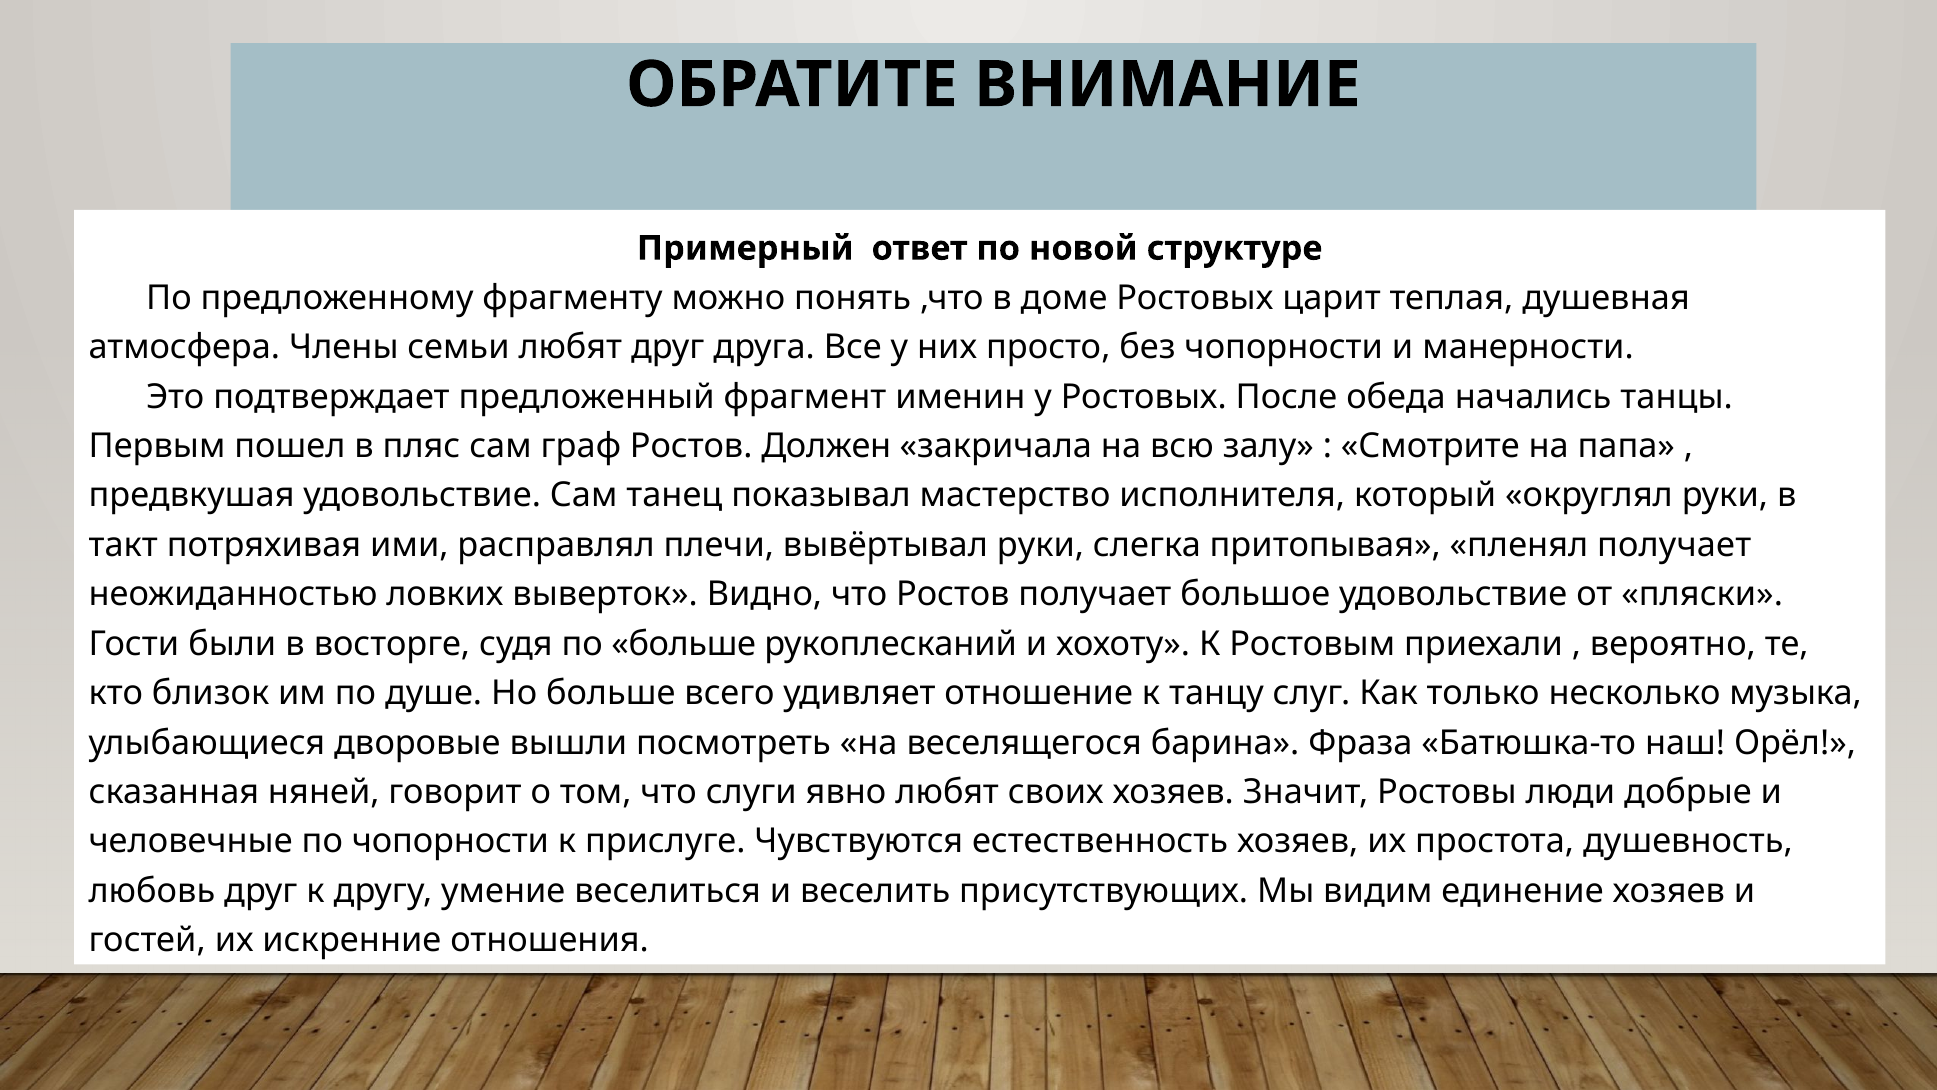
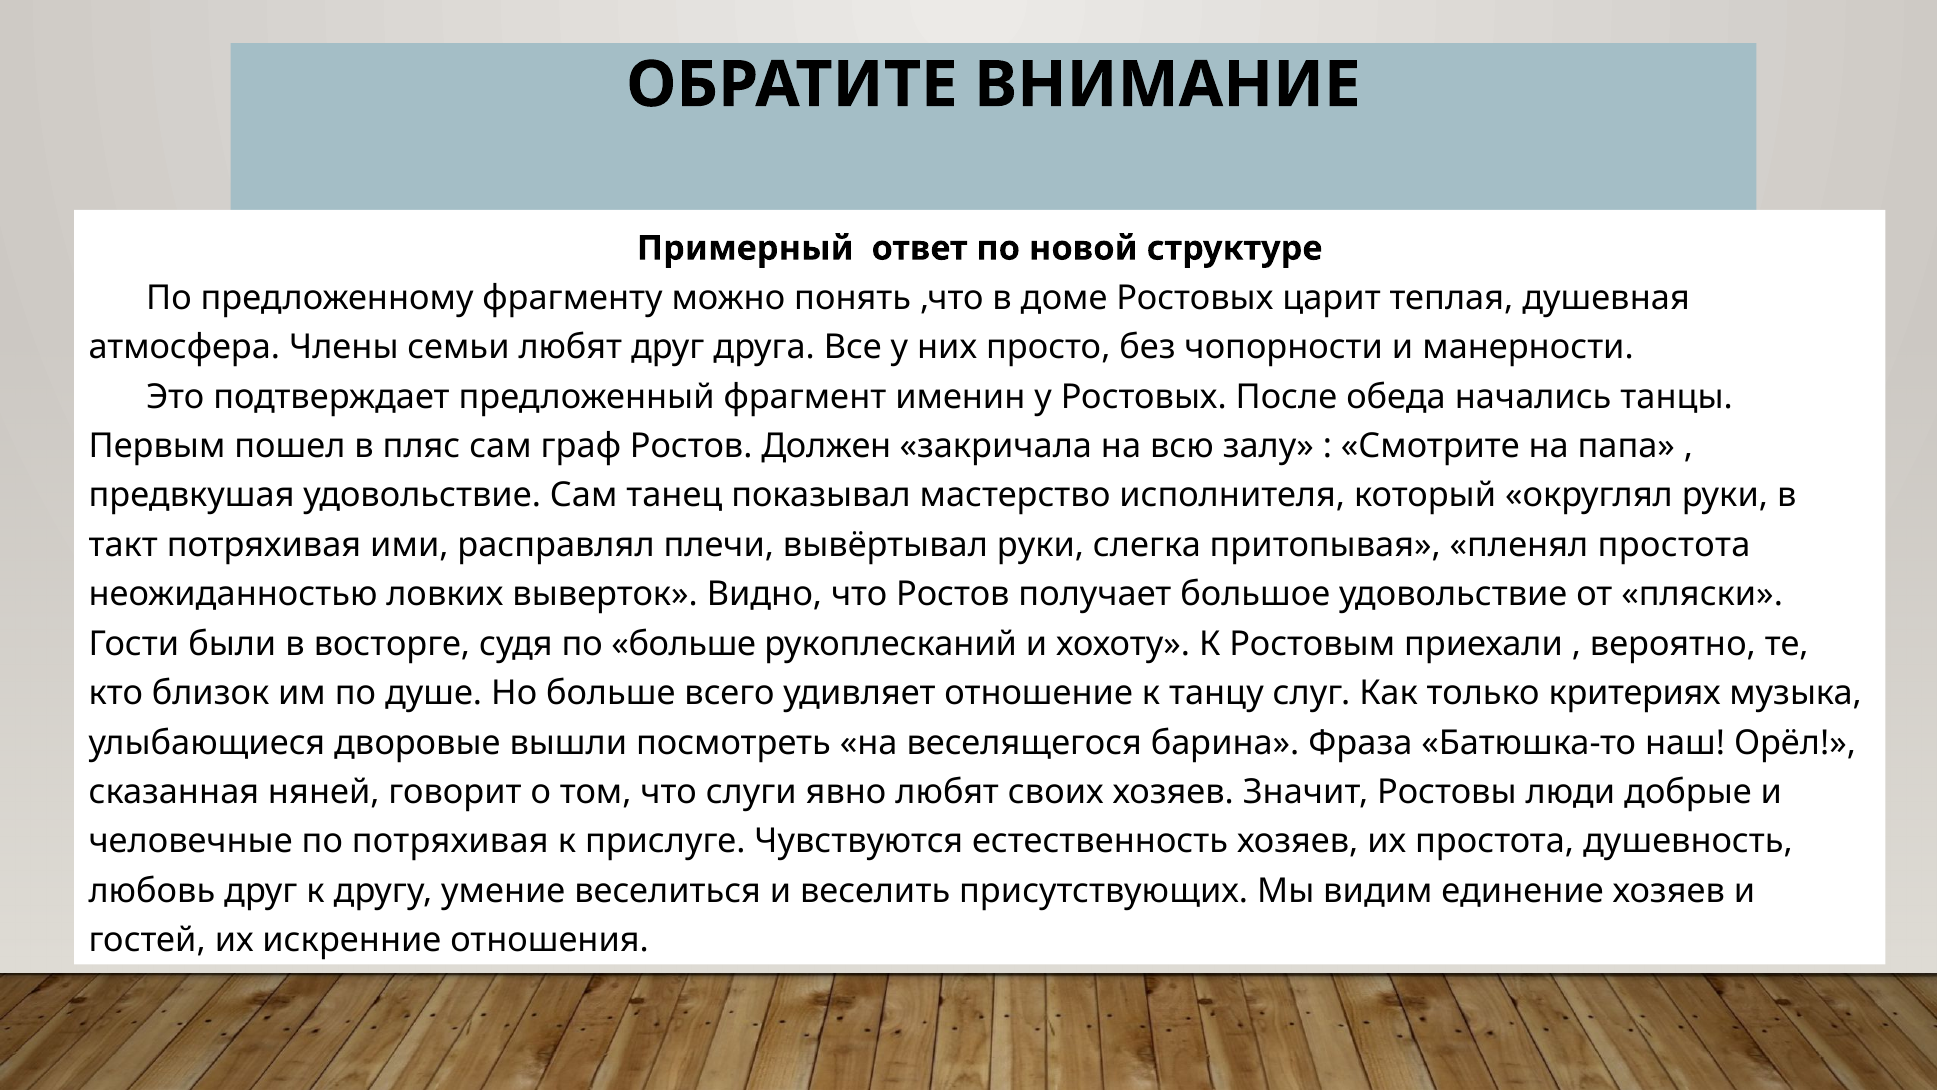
пленял получает: получает -> простота (1674, 545)
несколько: несколько -> критериях (1635, 693)
по чопорности: чопорности -> потряхивая (450, 841)
